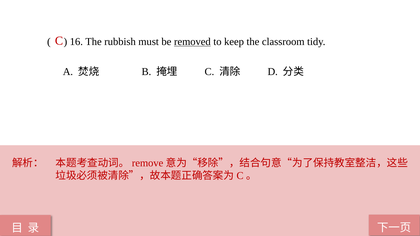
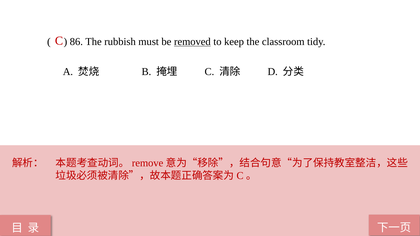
16: 16 -> 86 (76, 42)
